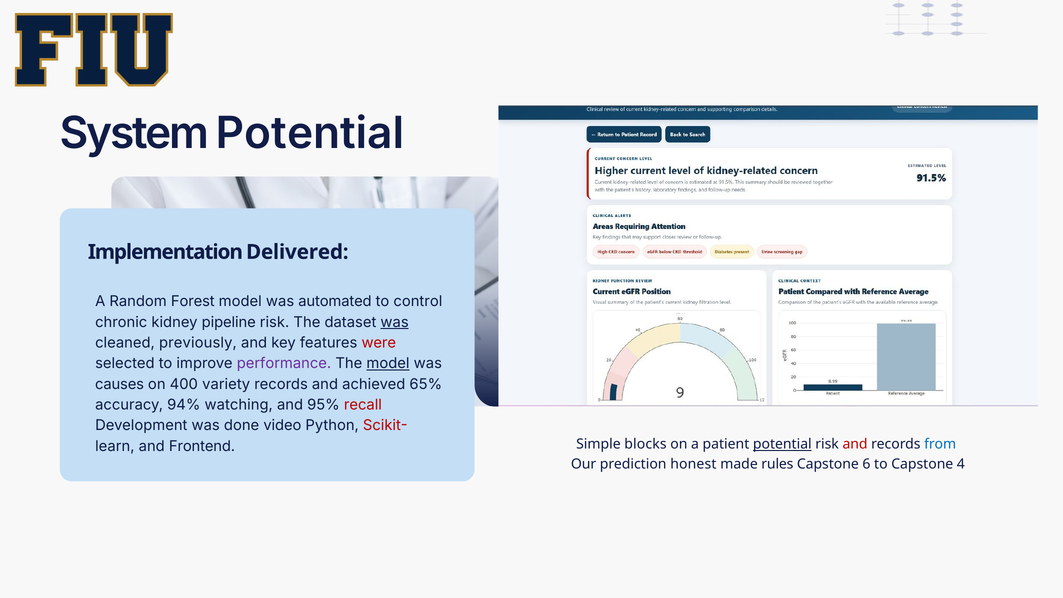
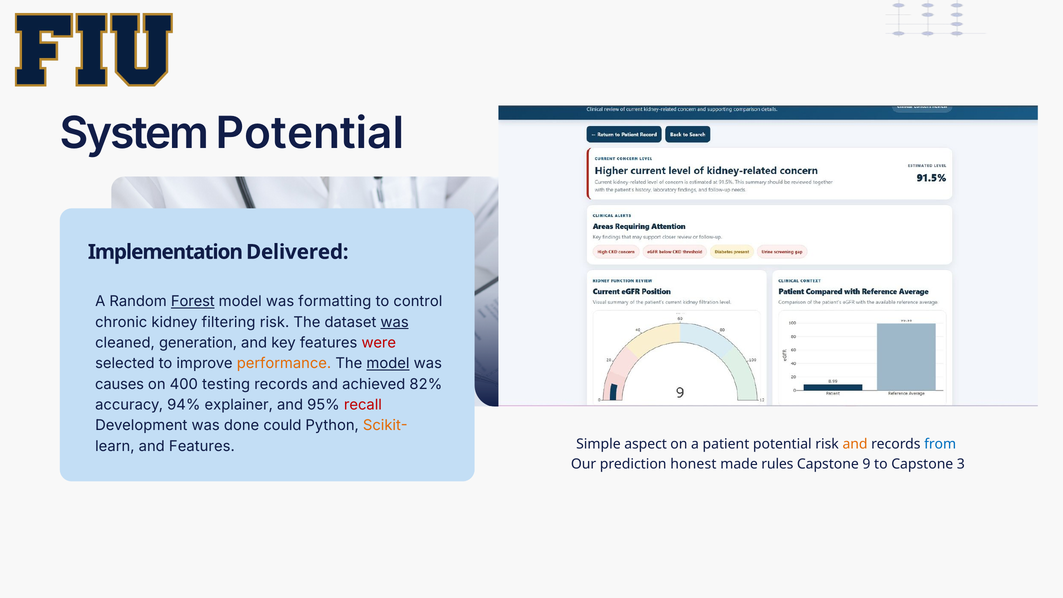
Forest underline: none -> present (193, 301)
automated: automated -> formatting (335, 301)
pipeline: pipeline -> filtering (229, 322)
previously: previously -> generation (198, 343)
performance colour: purple -> orange (284, 363)
variety: variety -> testing (226, 384)
65%: 65% -> 82% (426, 384)
watching: watching -> explainer (239, 405)
video: video -> could (282, 426)
Scikit- colour: red -> orange (385, 426)
and Frontend: Frontend -> Features (202, 446)
blocks: blocks -> aspect (646, 444)
potential underline: present -> none (782, 444)
and colour: red -> orange (855, 444)
6: 6 -> 9 (866, 464)
4: 4 -> 3 (961, 464)
